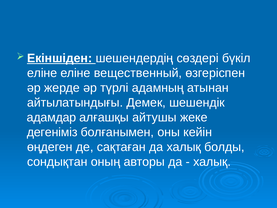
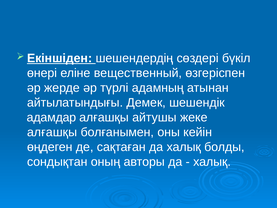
еліне: еліне -> өнері (42, 73)
дегеніміз: дегеніміз -> алғашқы (52, 132)
